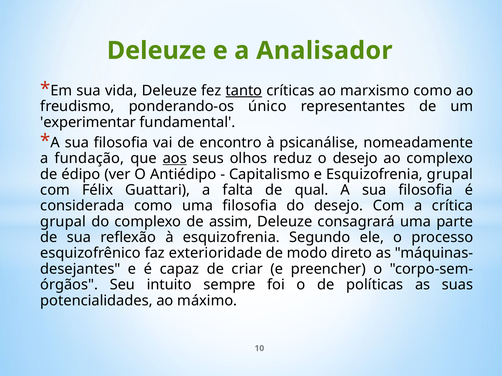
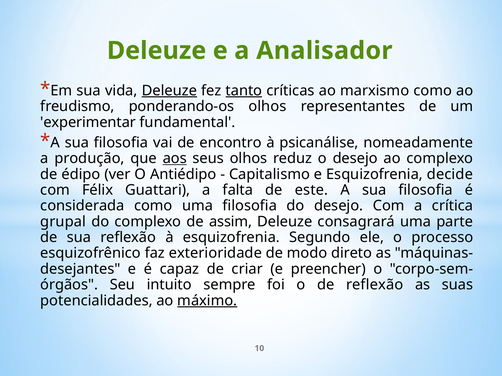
Deleuze underline: none -> present (169, 91)
ponderando-os único: único -> olhos (267, 107)
fundação: fundação -> produção (89, 159)
Esquizofrenia grupal: grupal -> decide (450, 174)
qual: qual -> este (312, 190)
de políticas: políticas -> reflexão (375, 285)
máximo underline: none -> present (207, 301)
